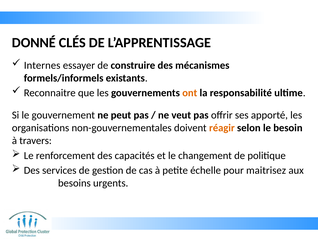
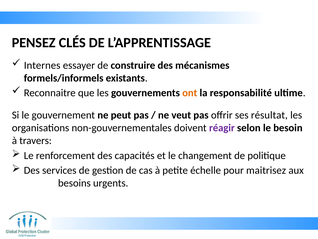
DONNÉ: DONNÉ -> PENSEZ (34, 43)
apporté: apporté -> résultat (269, 115)
réagir colour: orange -> purple (222, 128)
